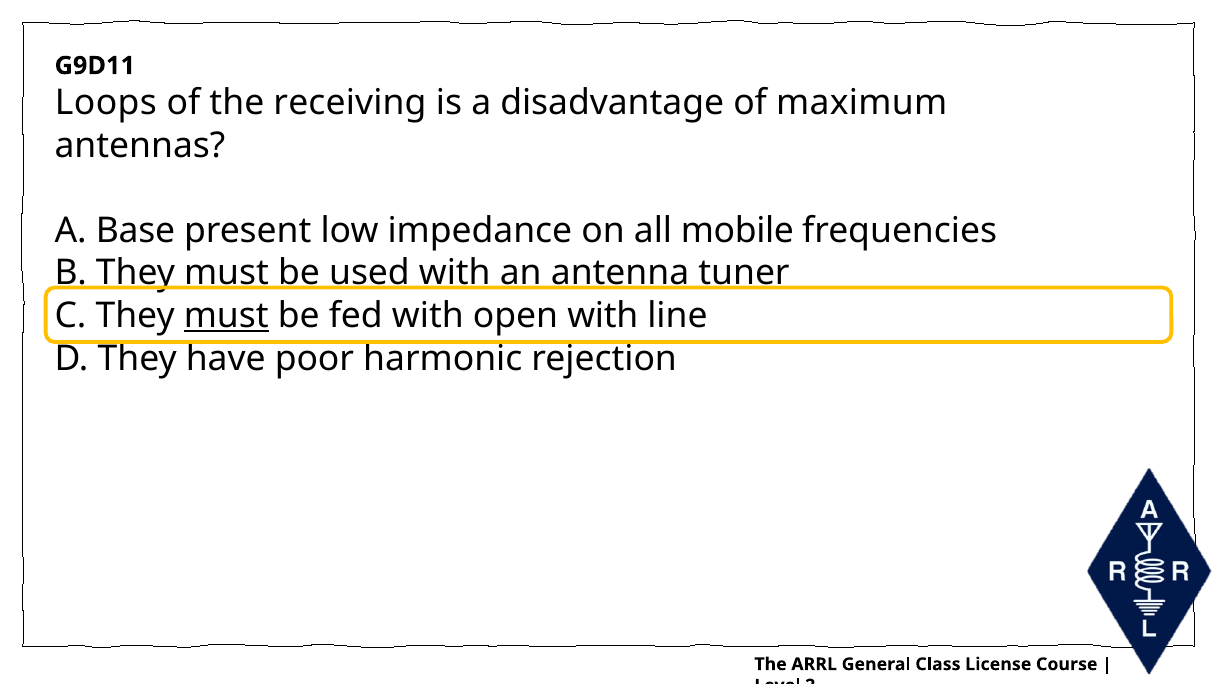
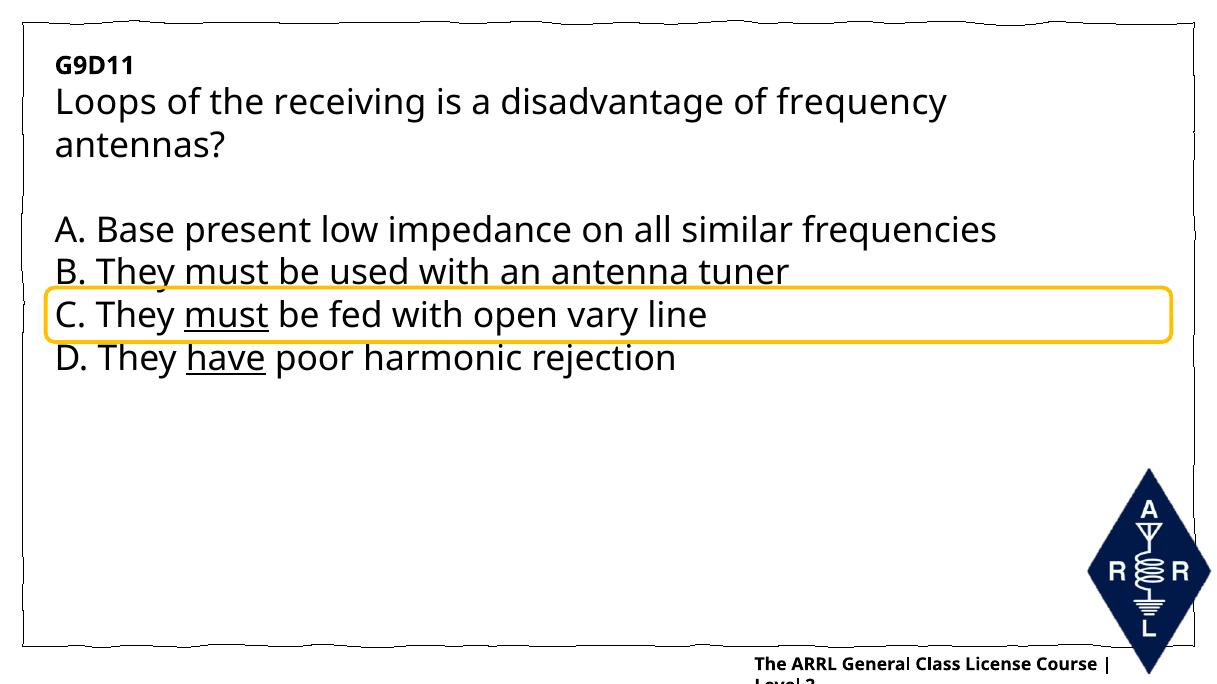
maximum: maximum -> frequency (862, 103)
mobile: mobile -> similar (737, 231)
open with: with -> vary (603, 316)
have underline: none -> present (226, 359)
